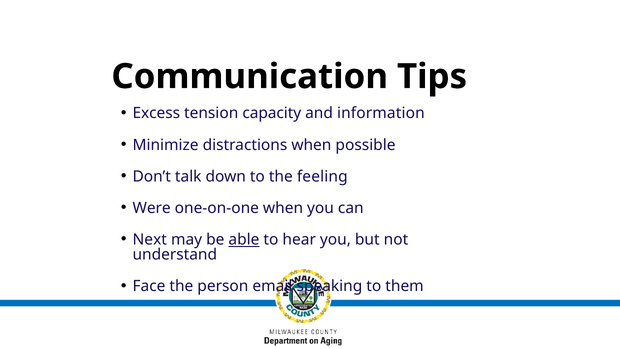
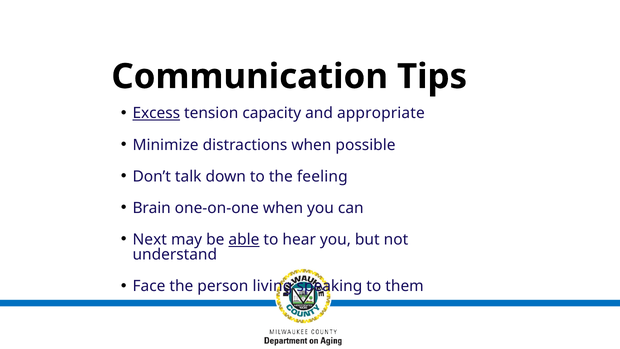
Excess underline: none -> present (156, 113)
information: information -> appropriate (381, 113)
Were: Were -> Brain (152, 208)
email: email -> living (272, 286)
